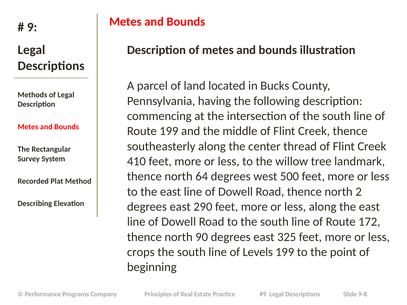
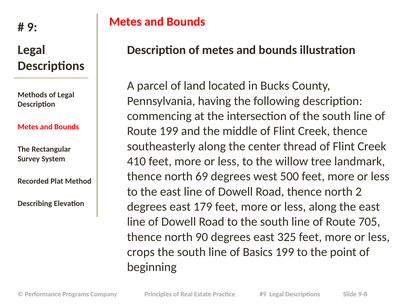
64: 64 -> 69 (202, 177)
290: 290 -> 179 (203, 207)
172: 172 -> 705 (369, 222)
Levels: Levels -> Basics (258, 252)
